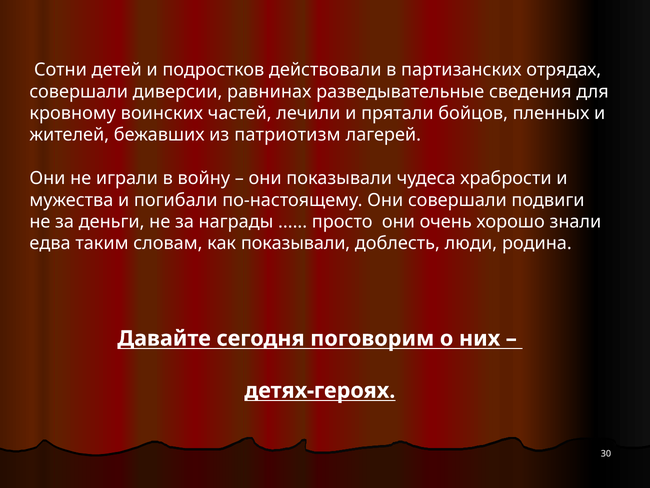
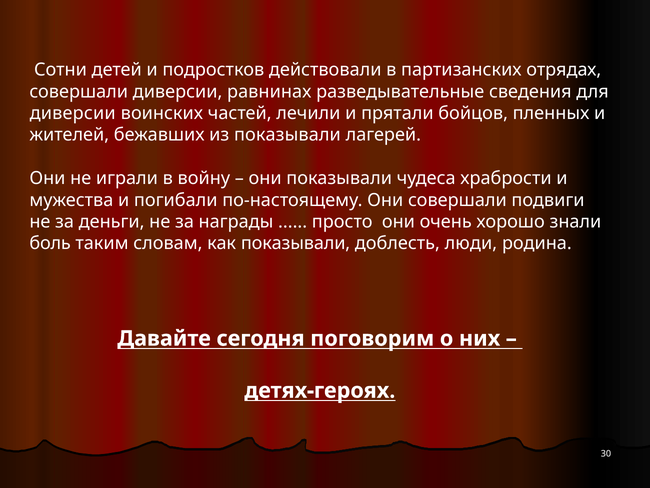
кровному: кровному -> диверсии (73, 113)
из патриотизм: патриотизм -> показывали (287, 135)
едва: едва -> боль (50, 243)
